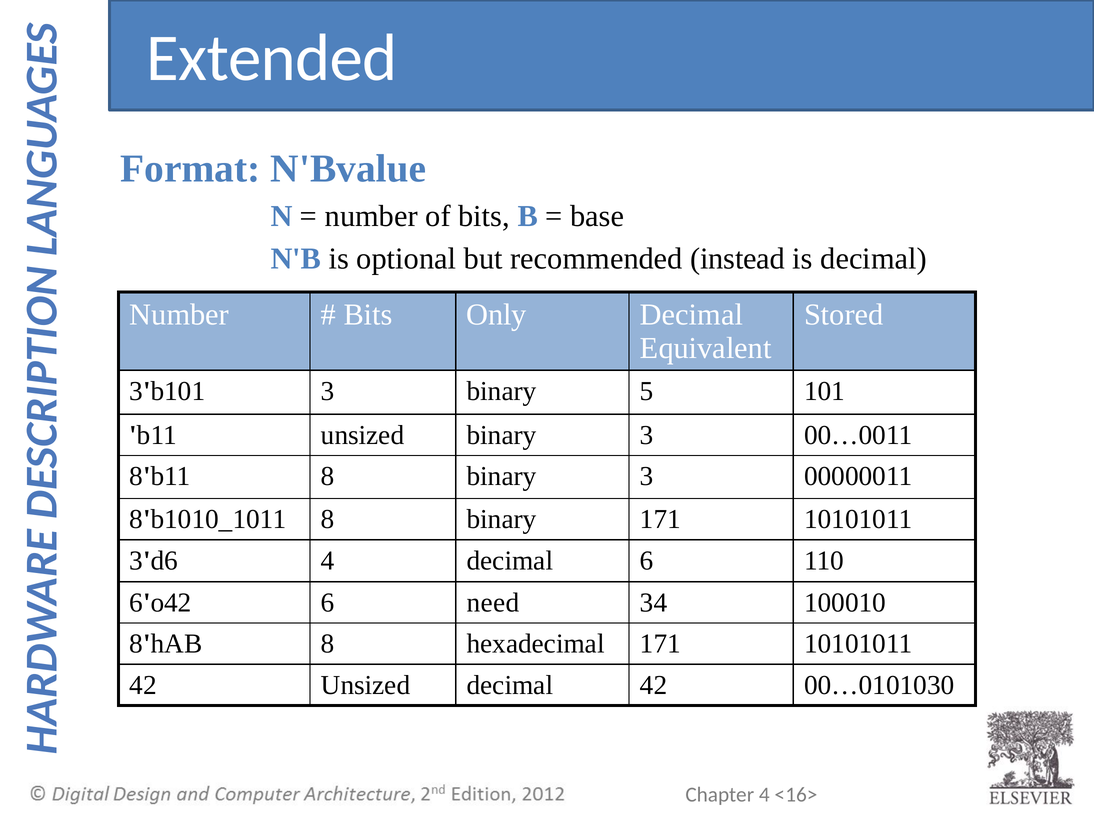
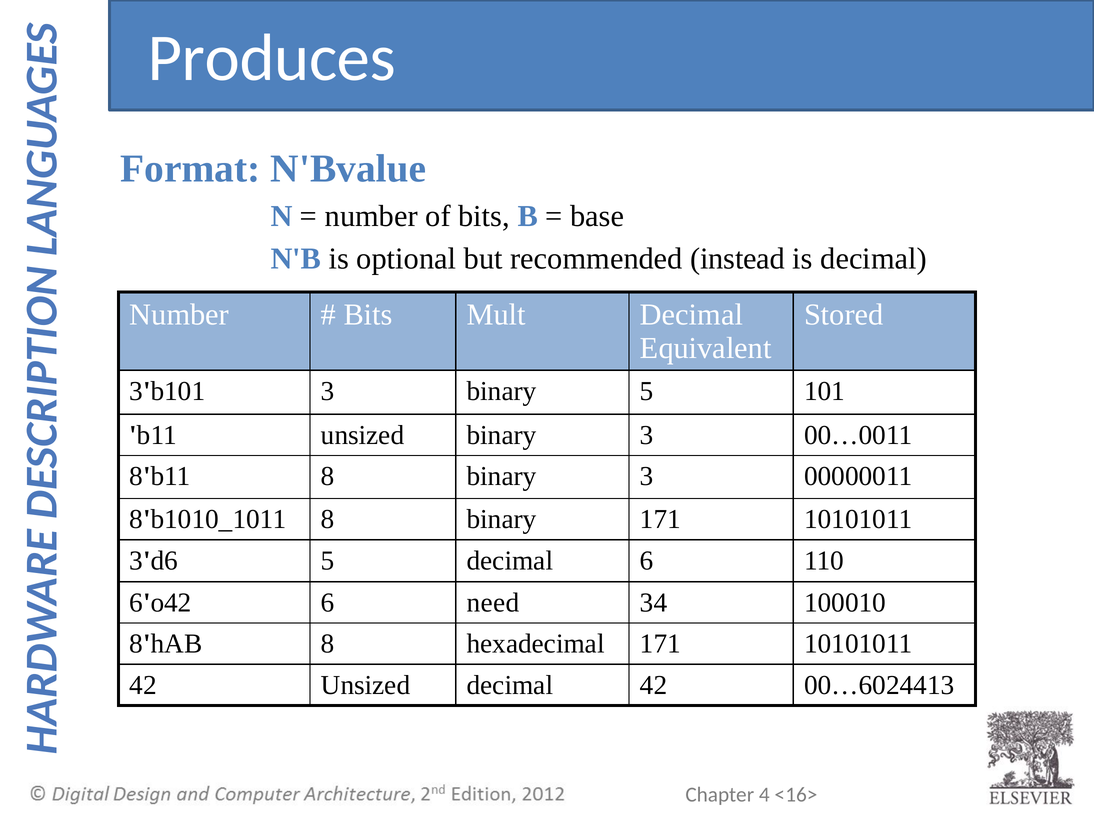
Extended: Extended -> Produces (272, 58)
Only: Only -> Mult (496, 314)
3'd6 4: 4 -> 5 (328, 560)
00…0101030: 00…0101030 -> 00…6024413 (879, 685)
